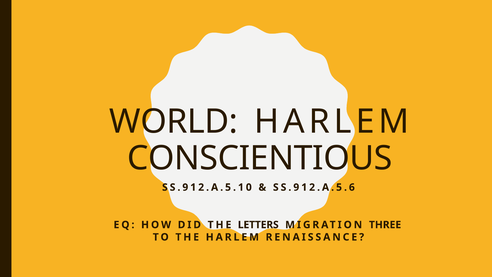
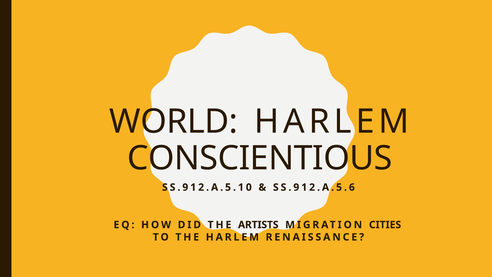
LETTERS: LETTERS -> ARTISTS (258, 225)
THREE: THREE -> CITIES (385, 225)
